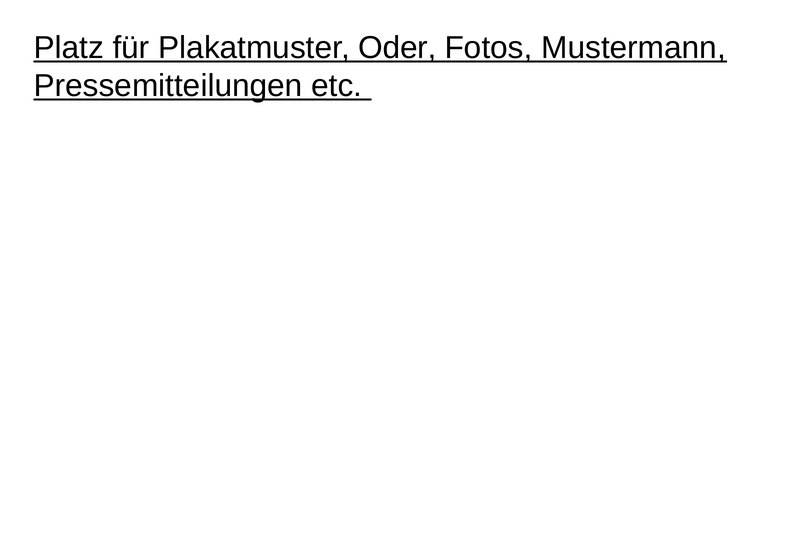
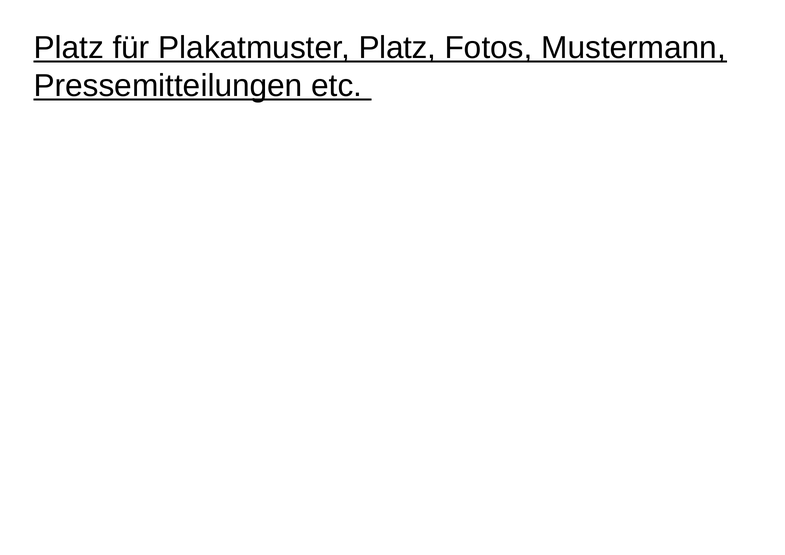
Plakatmuster Oder: Oder -> Platz (397, 48)
